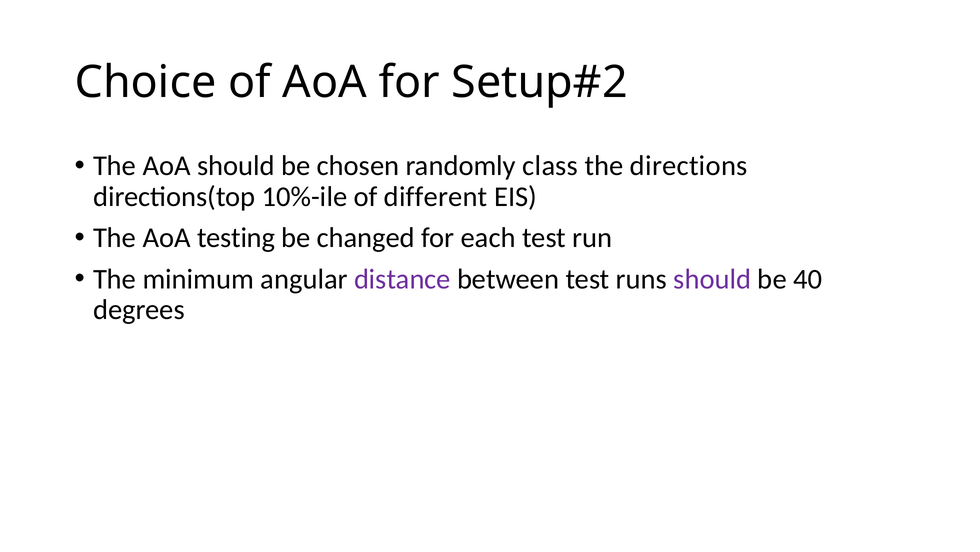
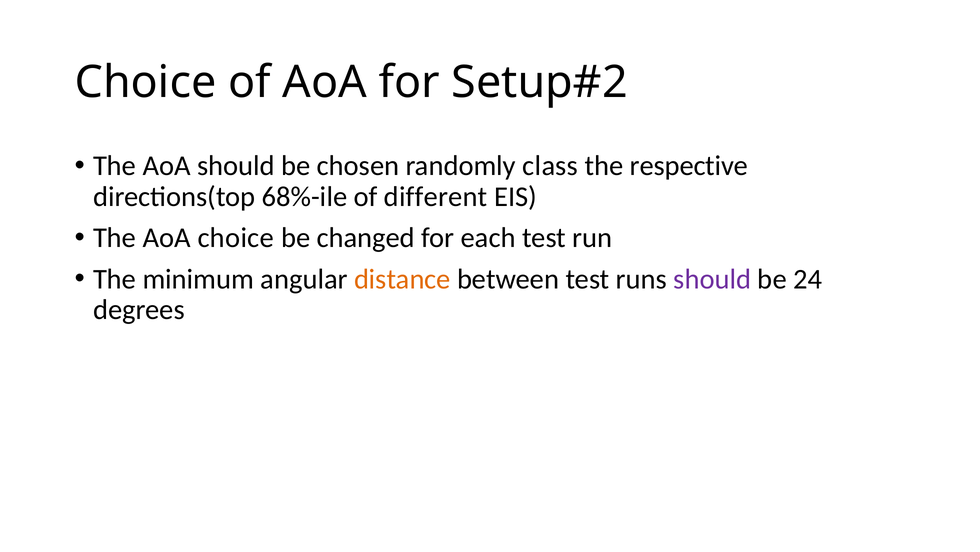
directions: directions -> respective (689, 166)
10%-ile: 10%-ile -> 68%-ile (305, 197)
AoA testing: testing -> choice (236, 238)
distance colour: purple -> orange (402, 279)
40: 40 -> 24 (808, 279)
